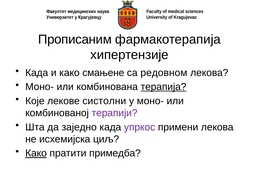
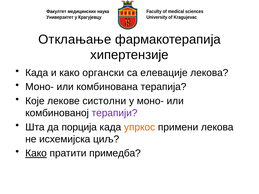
Прописаним: Прописаним -> Отклањање (75, 39)
смањене: смањене -> органски (103, 73)
редовном: редовном -> елевације (164, 73)
терапија underline: present -> none (163, 87)
заједно: заједно -> порција (79, 127)
упркос colour: purple -> orange (140, 127)
